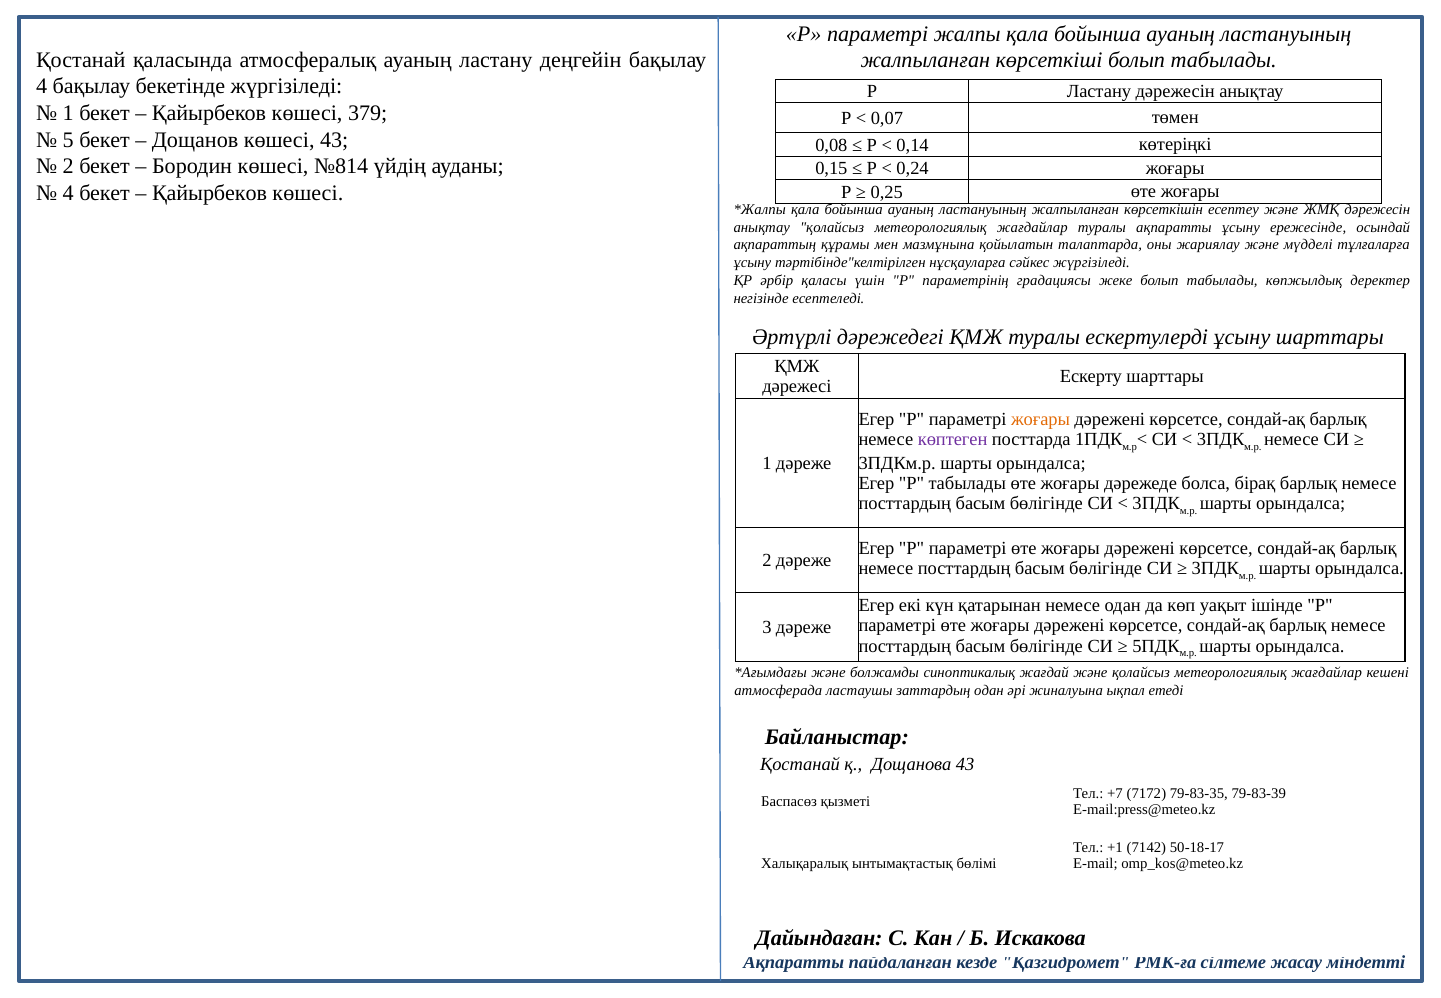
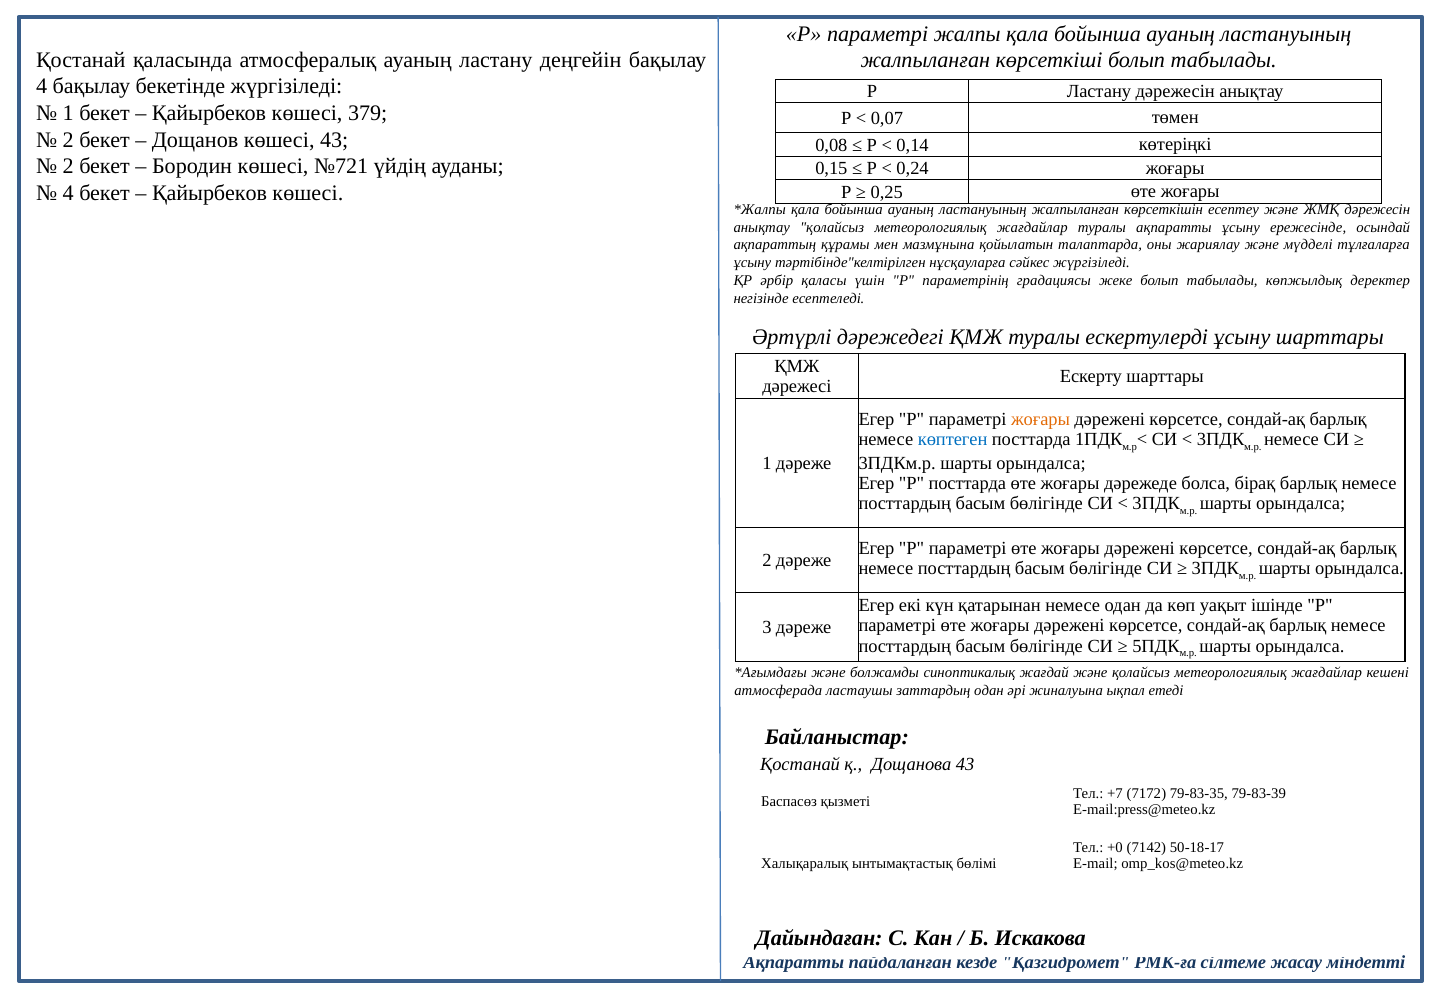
5: 5 -> 2 (68, 140)
№814: №814 -> №721 (341, 166)
көптеген colour: purple -> blue (953, 439)
P табылады: табылады -> посттарда (967, 483)
+1: +1 -> +0 (1115, 847)
